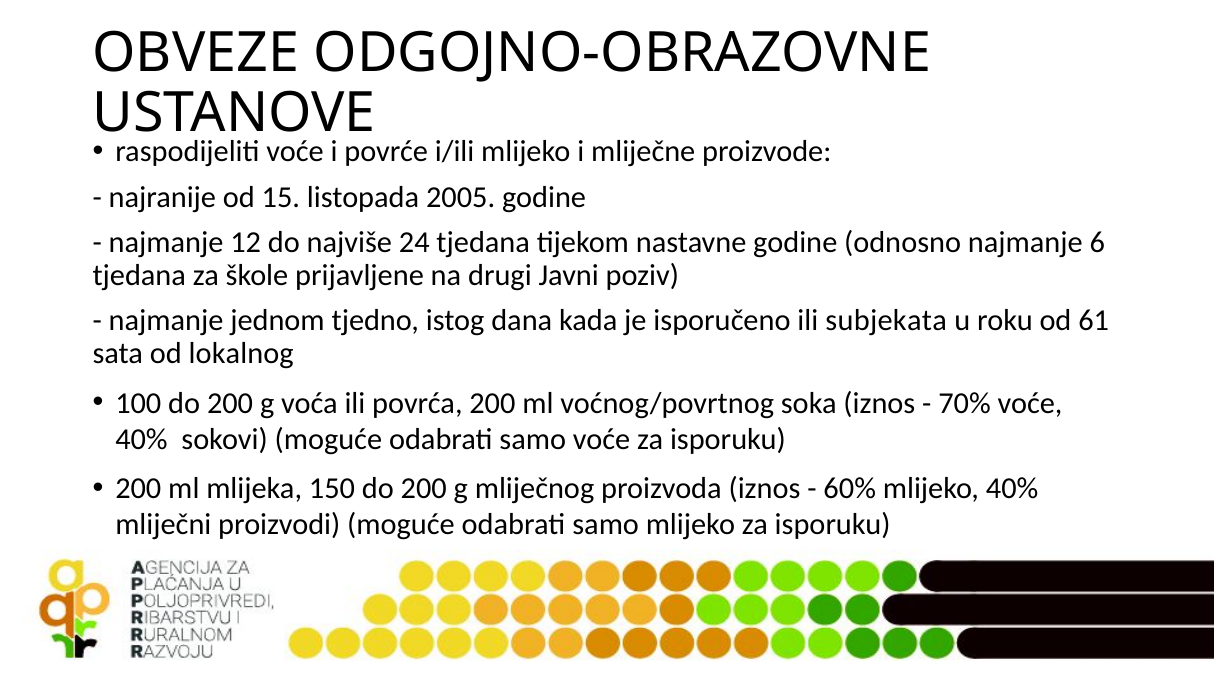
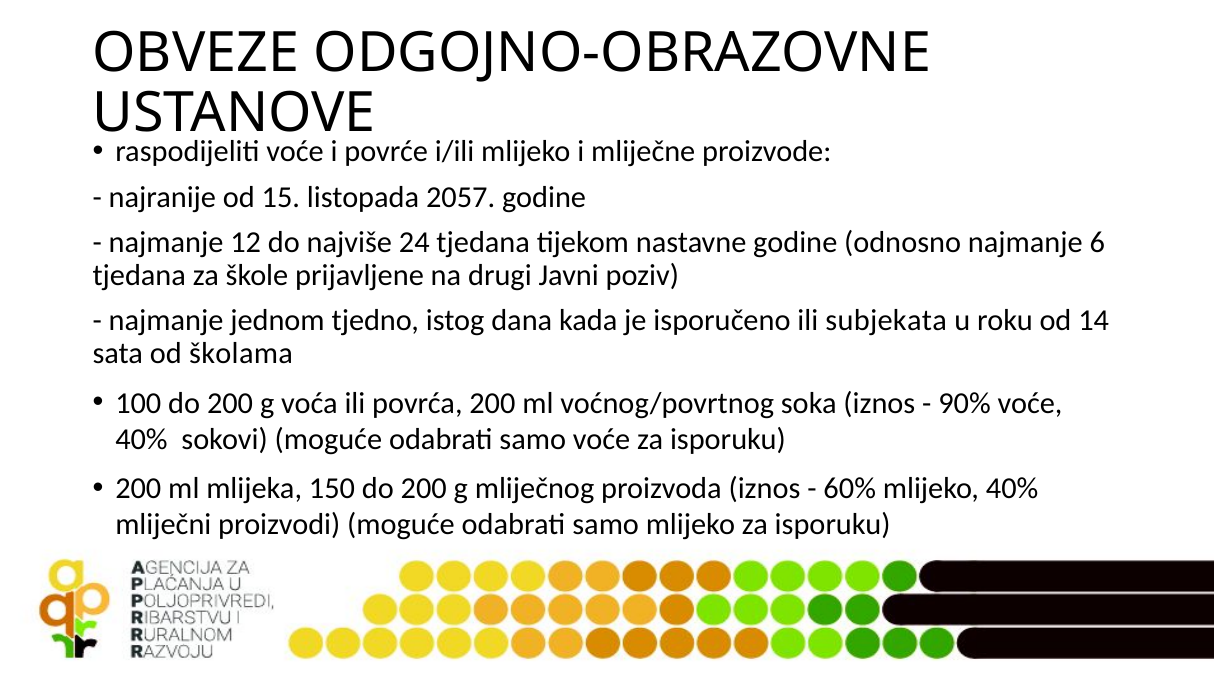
2005: 2005 -> 2057 (461, 197)
61: 61 -> 14 (1094, 321)
lokalnog: lokalnog -> školama (241, 353)
70%: 70% -> 90% (965, 403)
